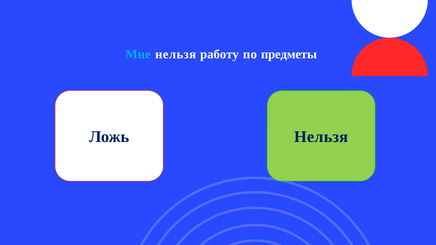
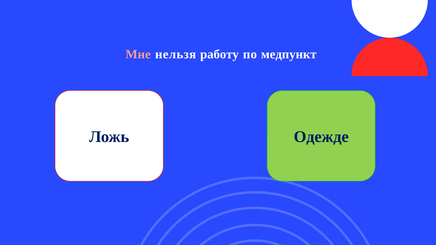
Мне colour: light blue -> pink (138, 54)
предметы: предметы -> медпункт (289, 54)
Ложь Нельзя: Нельзя -> Одежде (321, 137)
